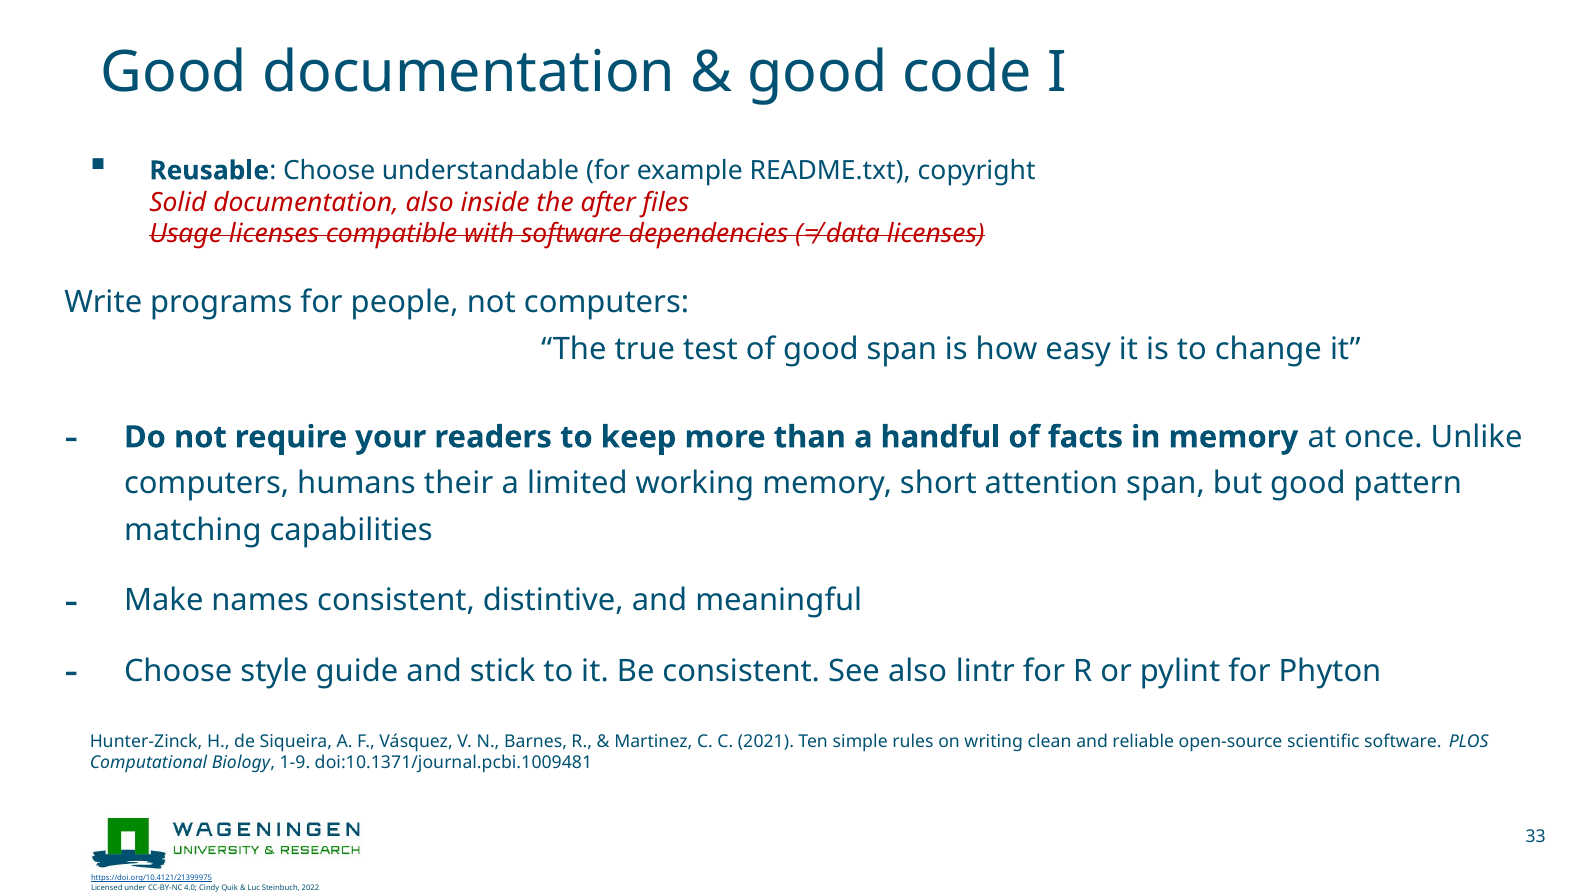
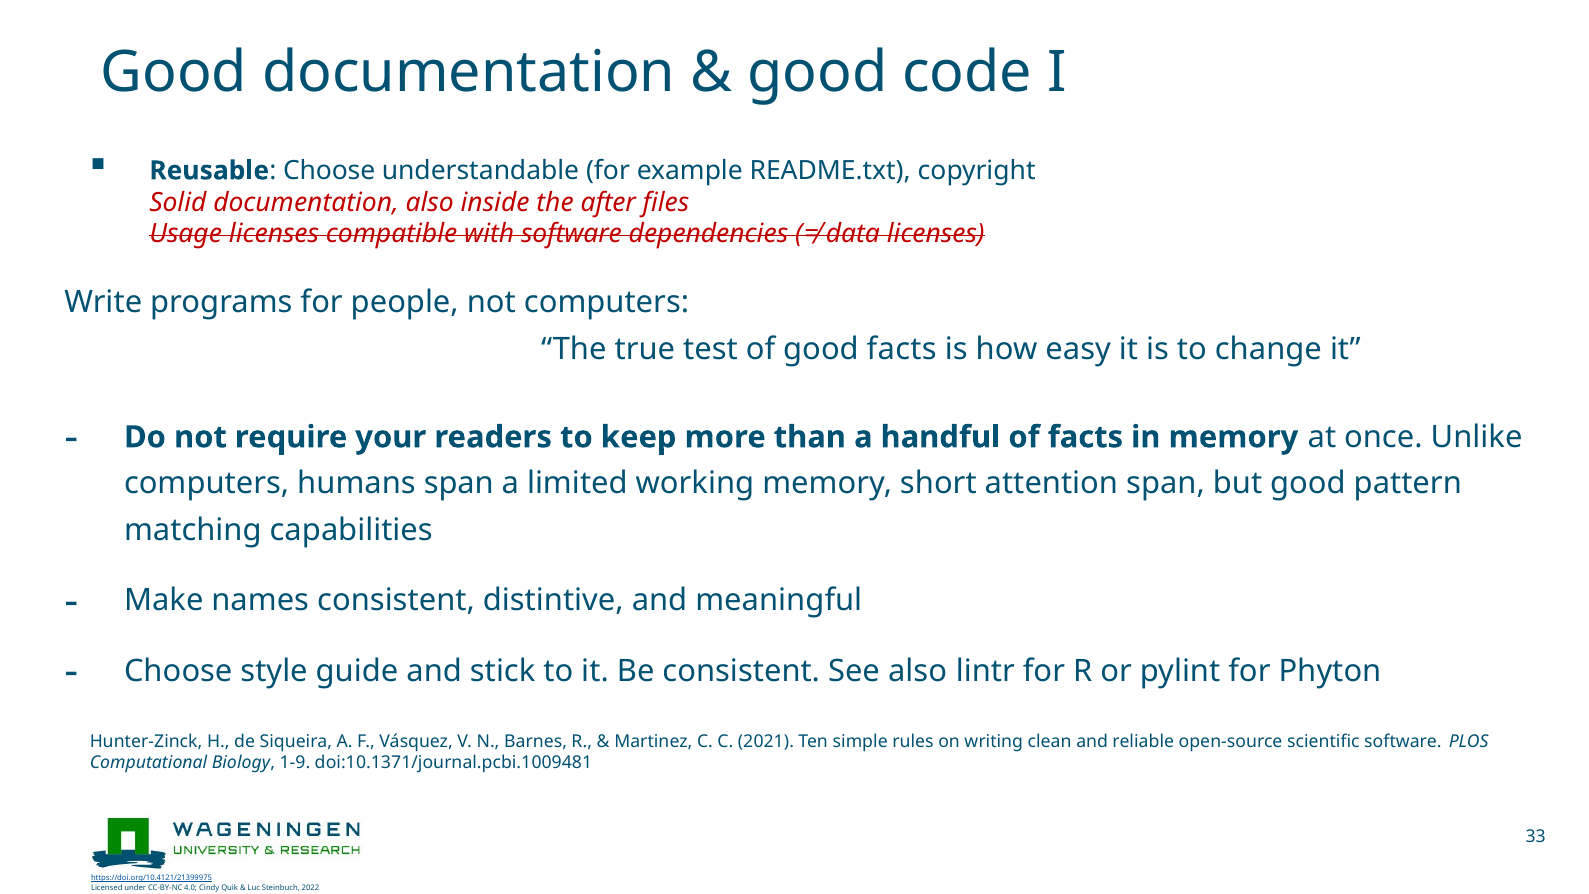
good span: span -> facts (902, 349)
humans their: their -> span (459, 483)
